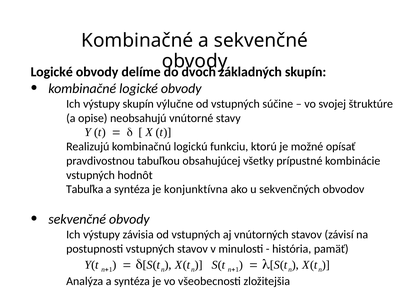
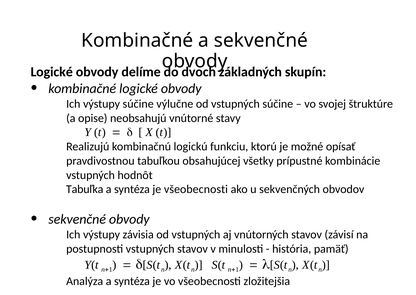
výstupy skupín: skupín -> súčine (138, 104)
je konjunktívna: konjunktívna -> všeobecnosti (196, 189)
